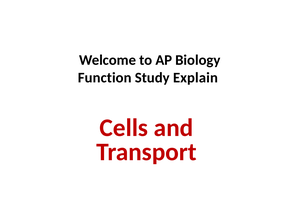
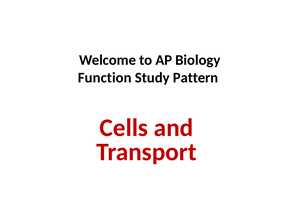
Explain: Explain -> Pattern (196, 77)
